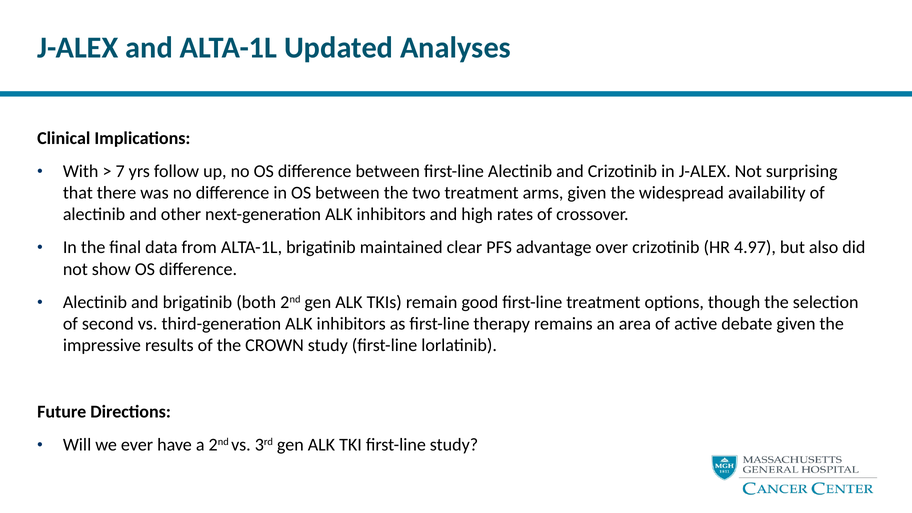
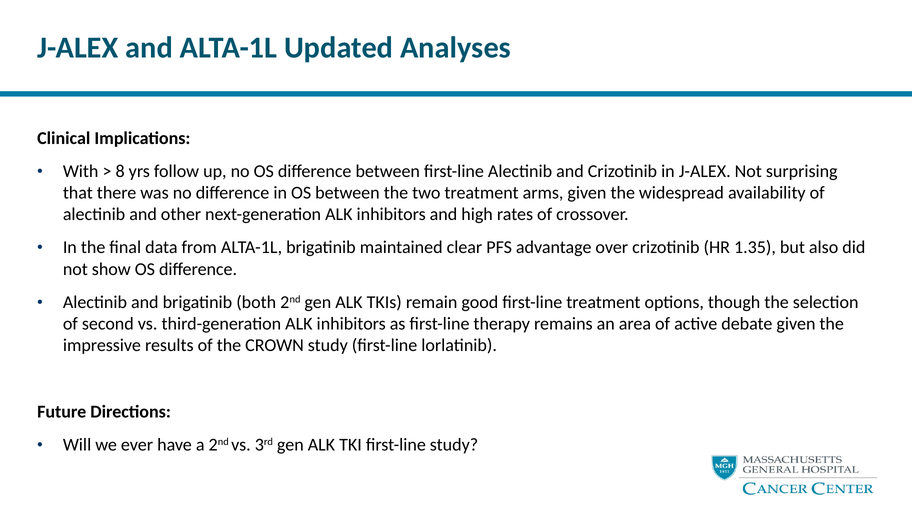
7: 7 -> 8 (120, 171)
4.97: 4.97 -> 1.35 (755, 248)
